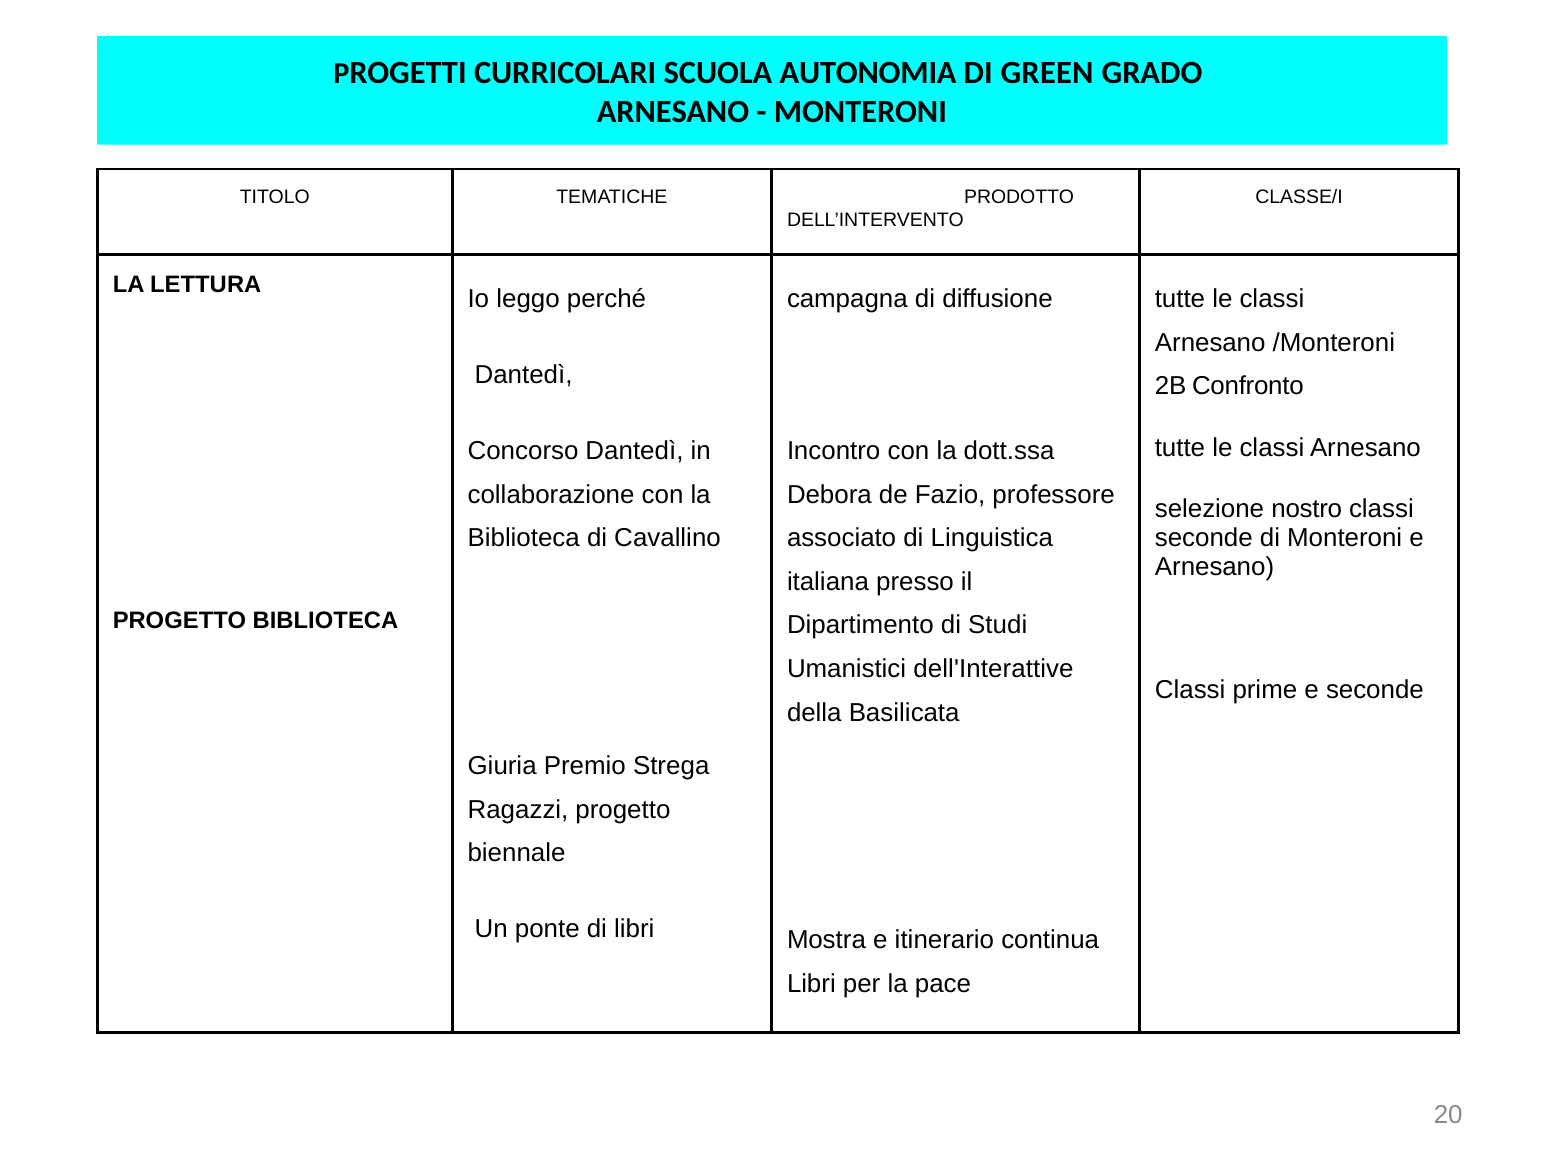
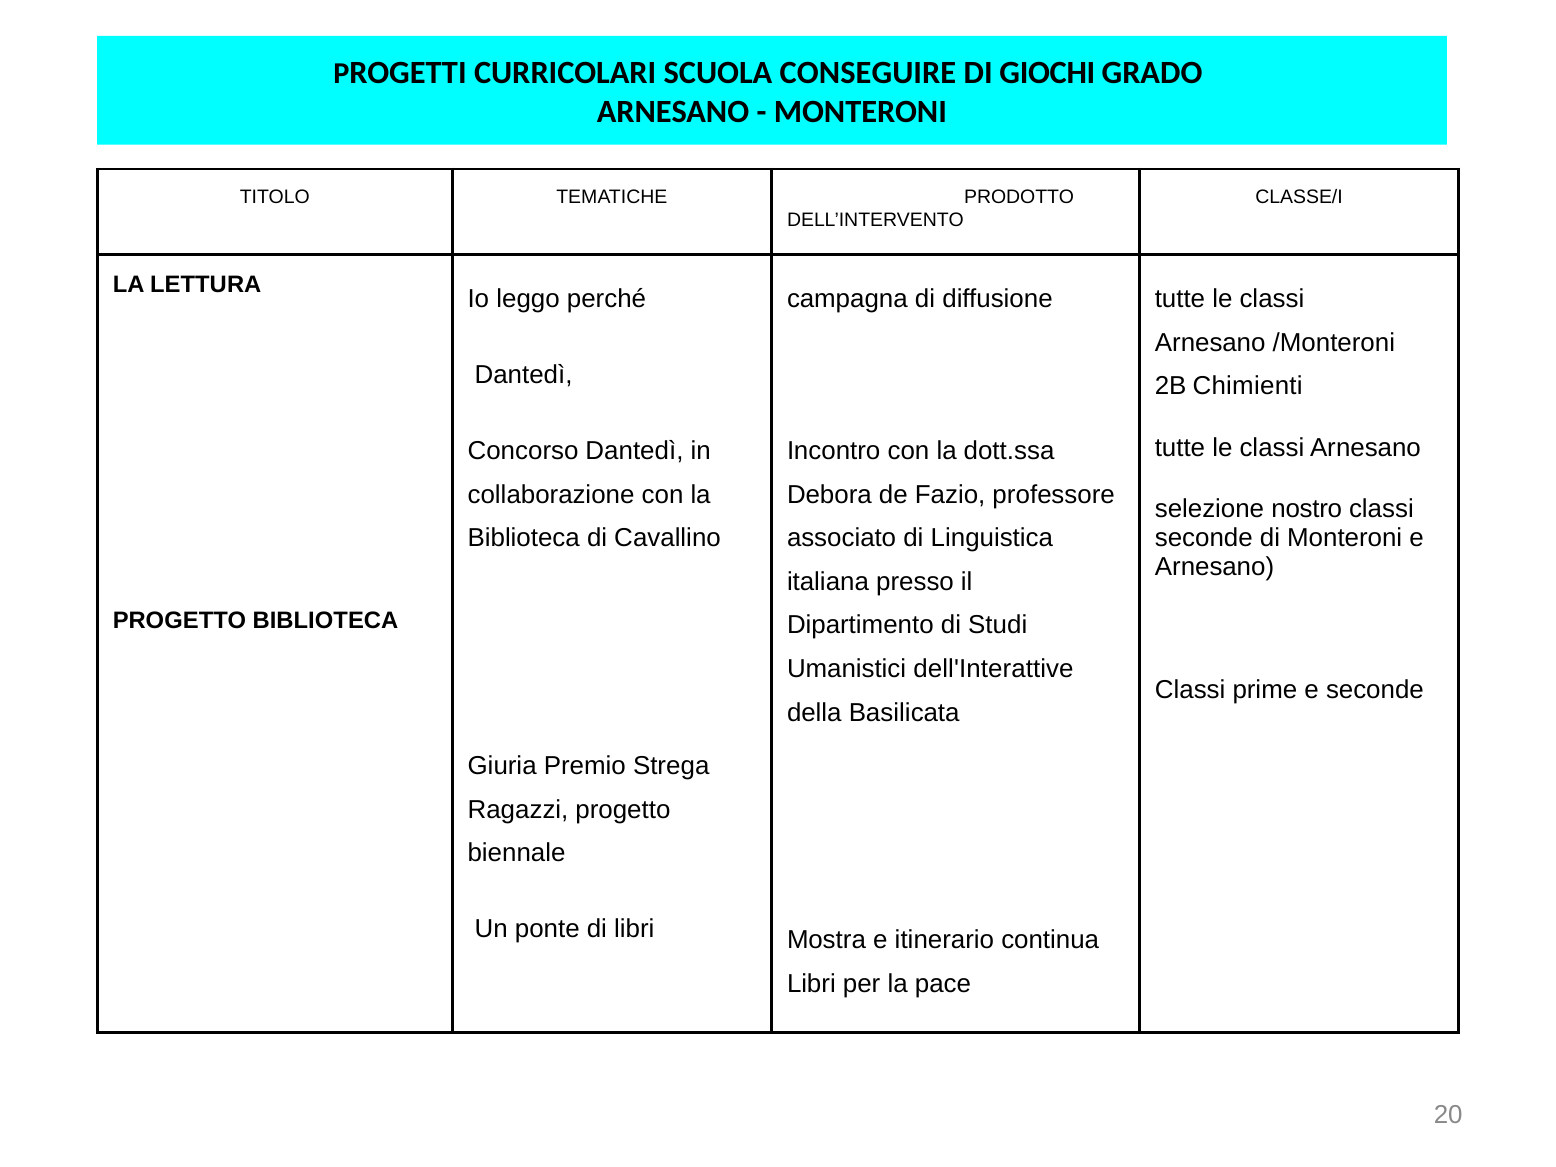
AUTONOMIA: AUTONOMIA -> CONSEGUIRE (868, 73)
GREEN: GREEN -> GIOCHI (1047, 73)
Confronto: Confronto -> Chimienti (1248, 386)
